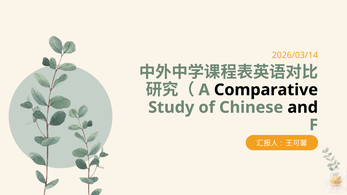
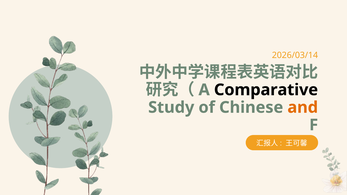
and colour: black -> orange (303, 107)
